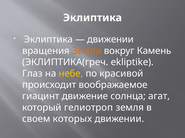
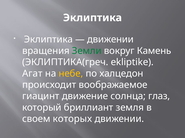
Земли colour: orange -> green (87, 51)
Глаз: Глаз -> Агат (32, 74)
красивой: красивой -> халцедон (121, 74)
агат: агат -> глаз (159, 97)
гелиотроп: гелиотроп -> бриллиант (89, 108)
